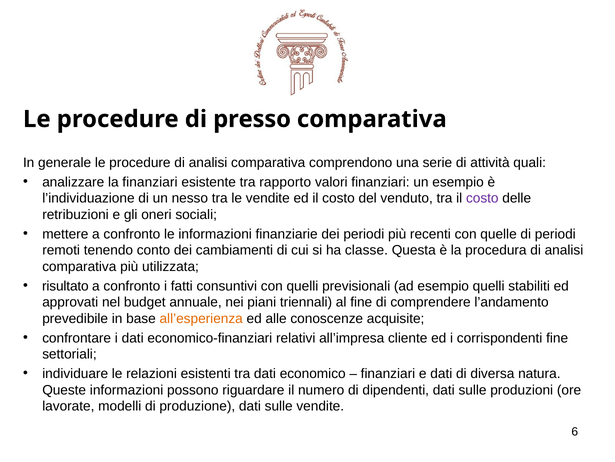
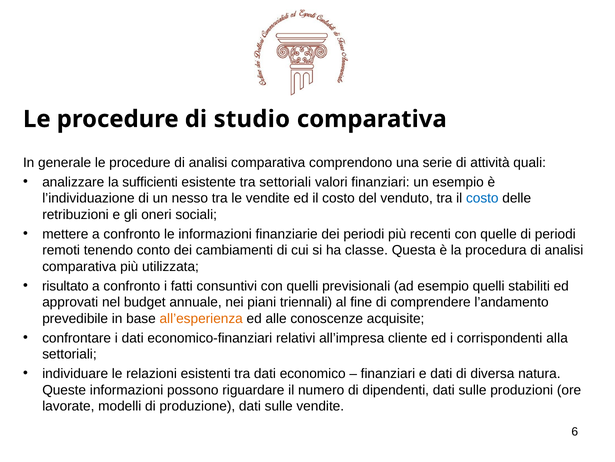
presso: presso -> studio (252, 119)
la finanziari: finanziari -> sufficienti (150, 182)
tra rapporto: rapporto -> settoriali (285, 182)
costo colour: purple -> blue (482, 198)
corrispondenti fine: fine -> alla (557, 337)
